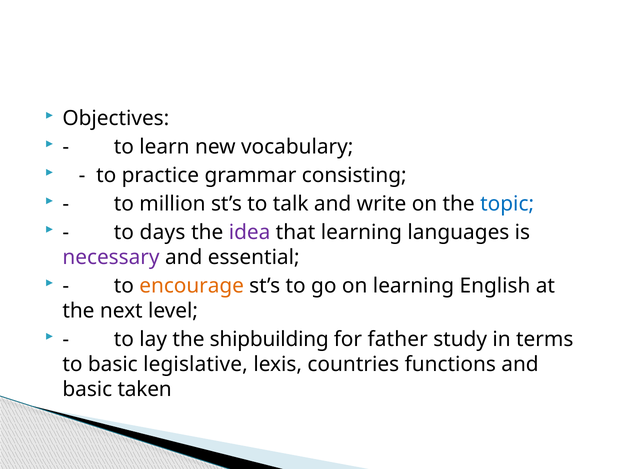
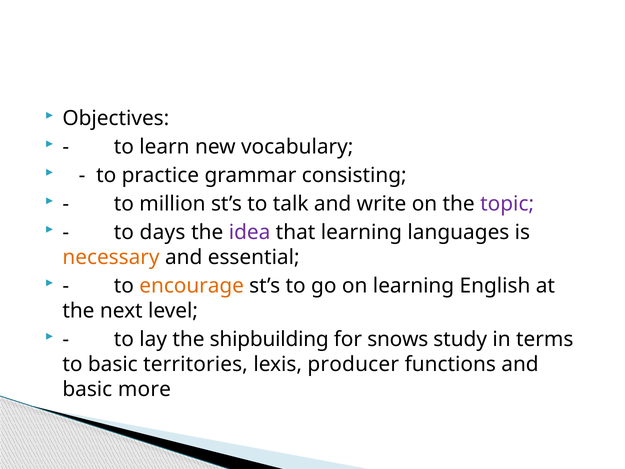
topic colour: blue -> purple (507, 204)
necessary colour: purple -> orange (111, 257)
father: father -> snows (398, 339)
legislative: legislative -> territories (195, 364)
countries: countries -> producer (353, 364)
taken: taken -> more (144, 389)
